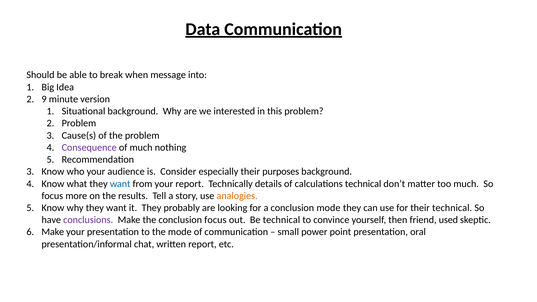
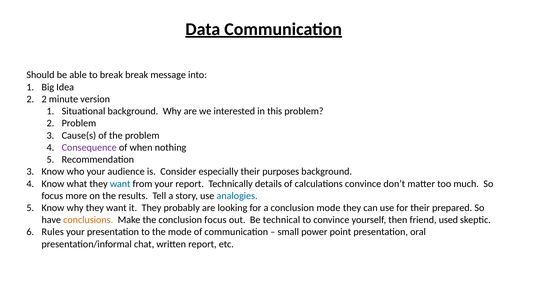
break when: when -> break (137, 75)
9: 9 -> 2 (44, 99)
of much: much -> when (141, 147)
calculations technical: technical -> convince (363, 184)
analogies colour: orange -> blue (237, 196)
their technical: technical -> prepared (452, 208)
conclusions colour: purple -> orange (88, 220)
Make: Make -> Rules (53, 232)
